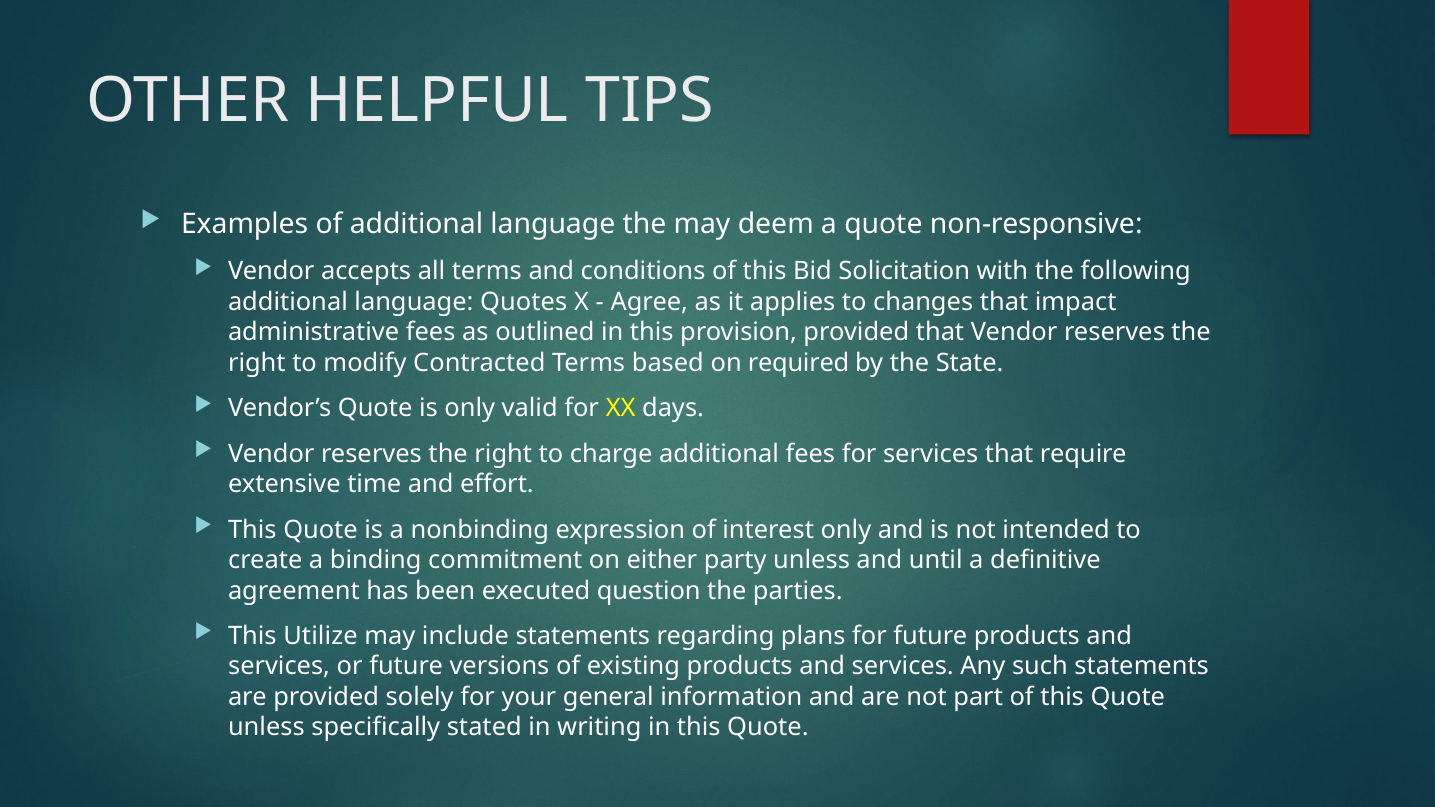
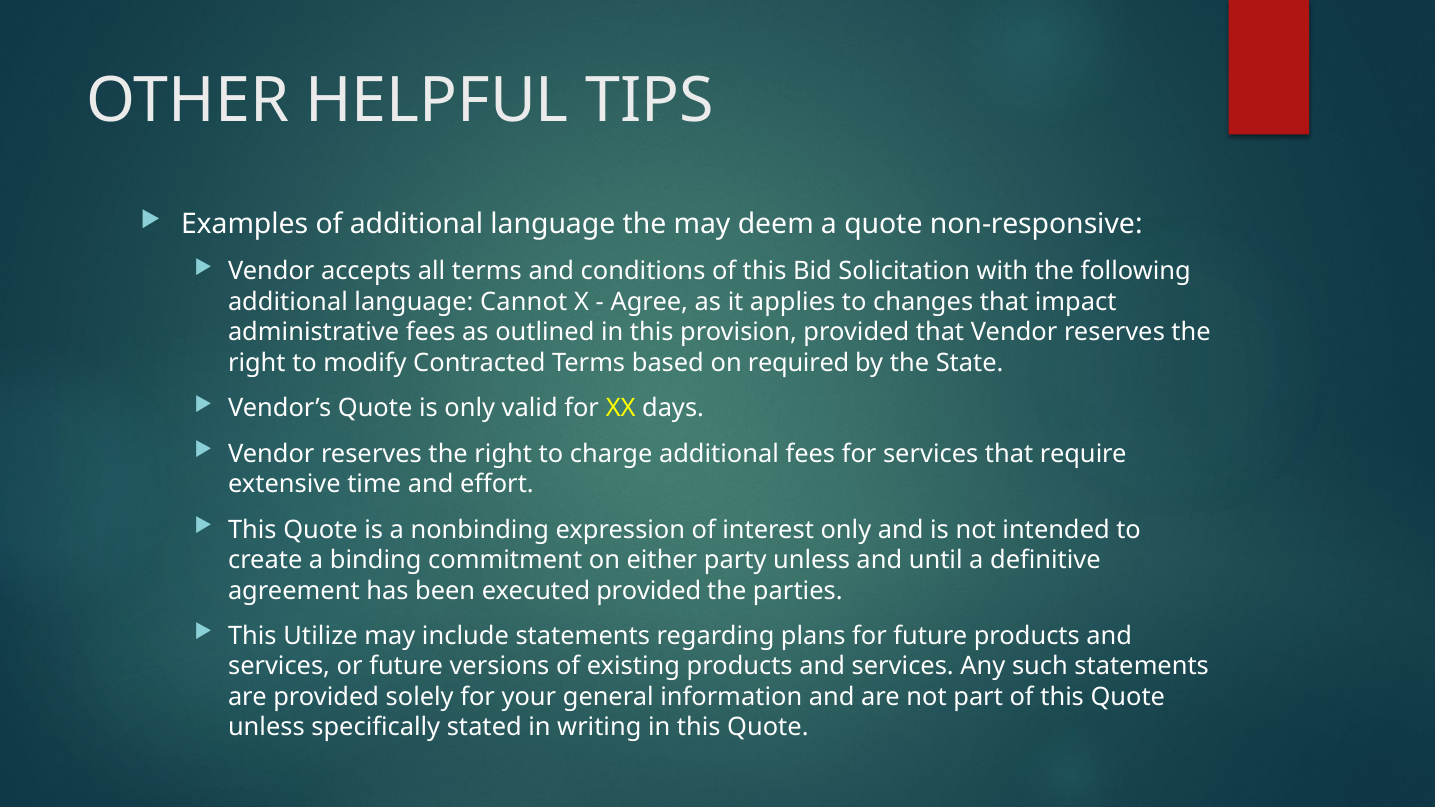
Quotes: Quotes -> Cannot (524, 302)
executed question: question -> provided (649, 591)
